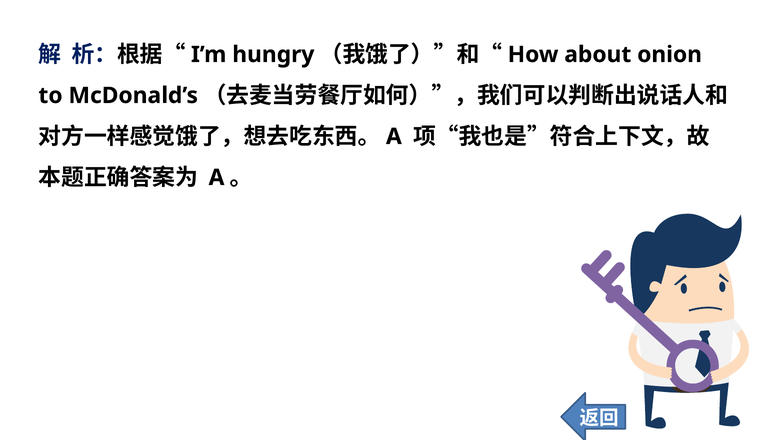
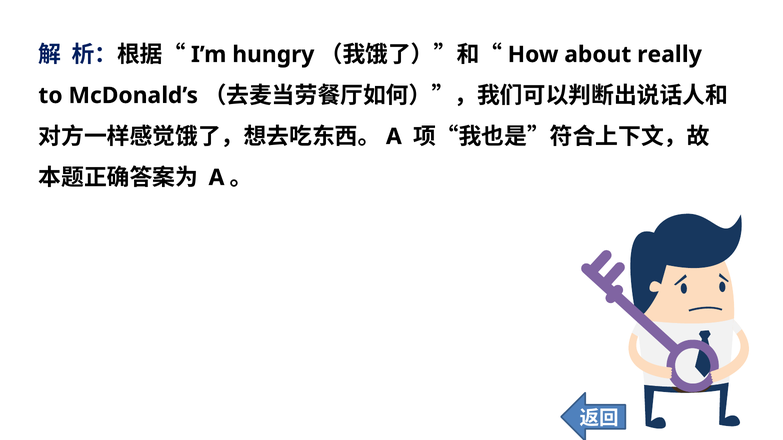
onion: onion -> really (670, 55)
